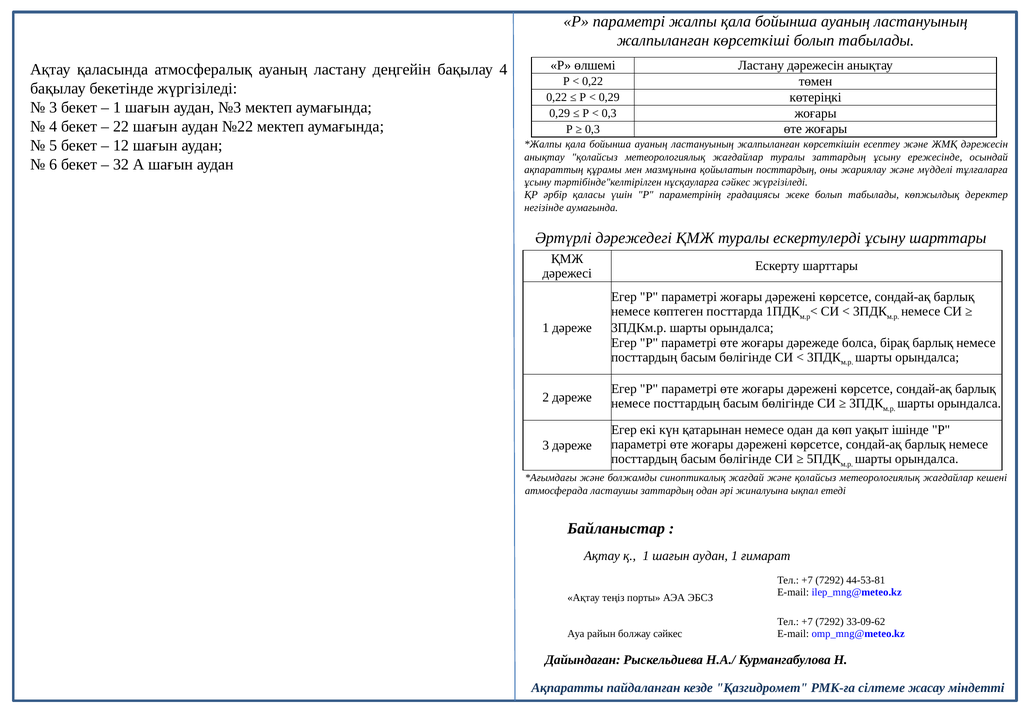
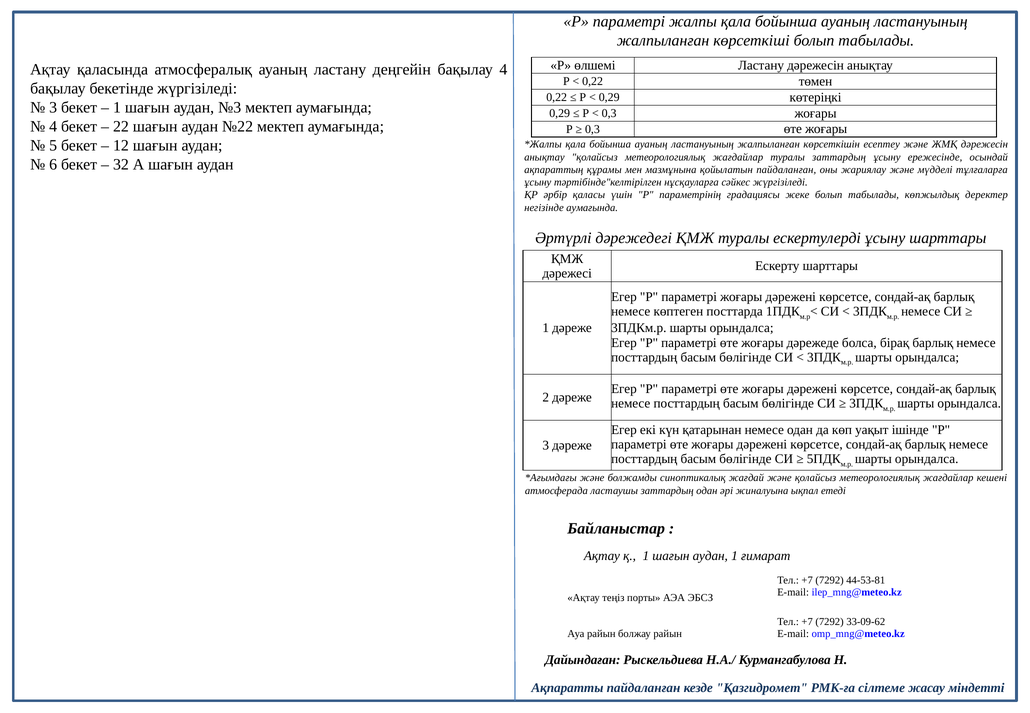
қойылатын посттардың: посттардың -> пайдаланған (786, 170)
болжау сәйкес: сәйкес -> райын (668, 634)
